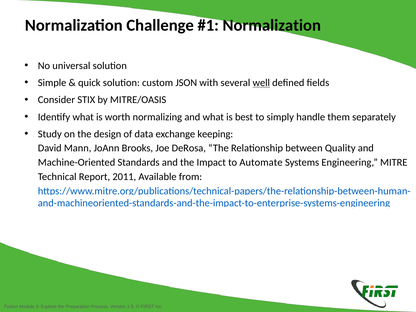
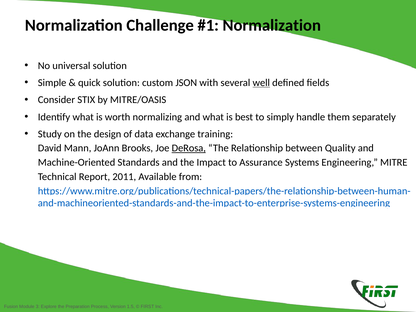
keeping: keeping -> training (215, 134)
DeRosa underline: none -> present (189, 148)
Automate: Automate -> Assurance (261, 162)
